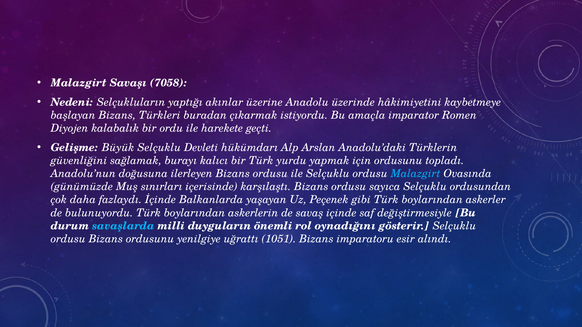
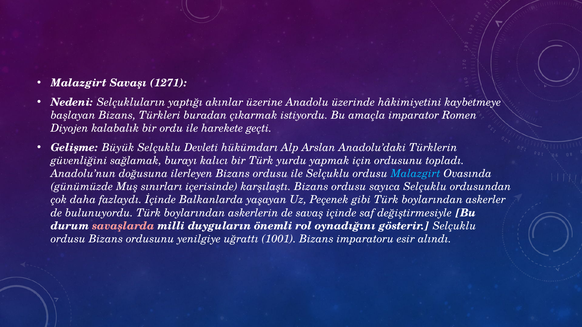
7058: 7058 -> 1271 (169, 83)
savaşlarda colour: light blue -> pink (123, 226)
1051: 1051 -> 1001 (279, 239)
